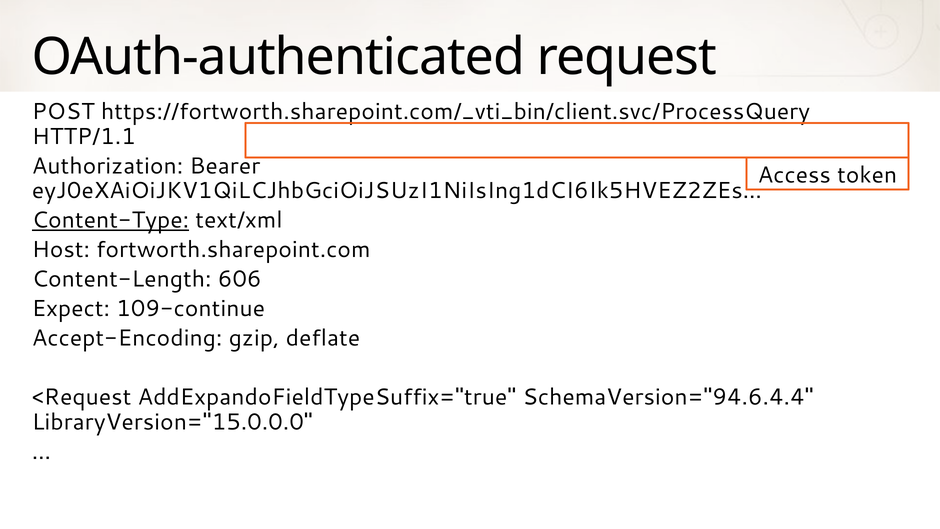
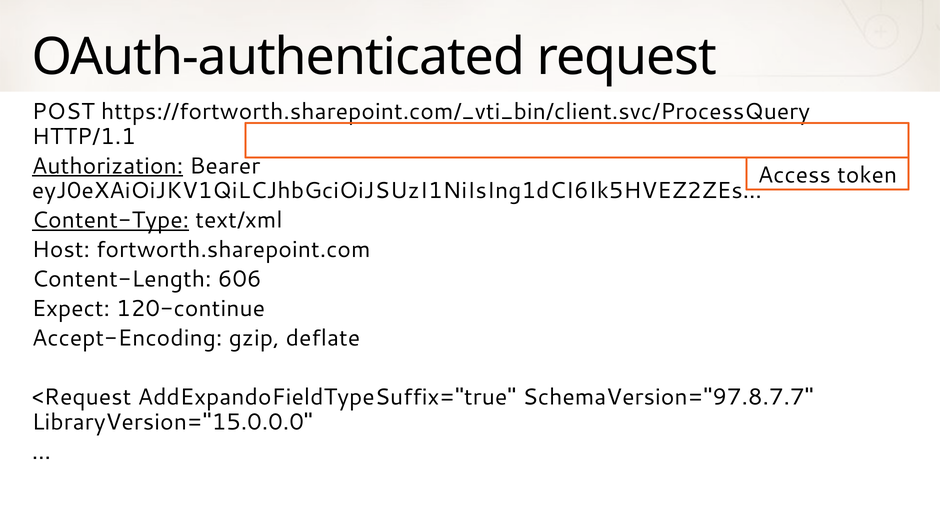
Authorization underline: none -> present (108, 166)
109-continue: 109-continue -> 120-continue (191, 309)
SchemaVersion="94.6.4.4: SchemaVersion="94.6.4.4 -> SchemaVersion="97.8.7.7 (668, 397)
